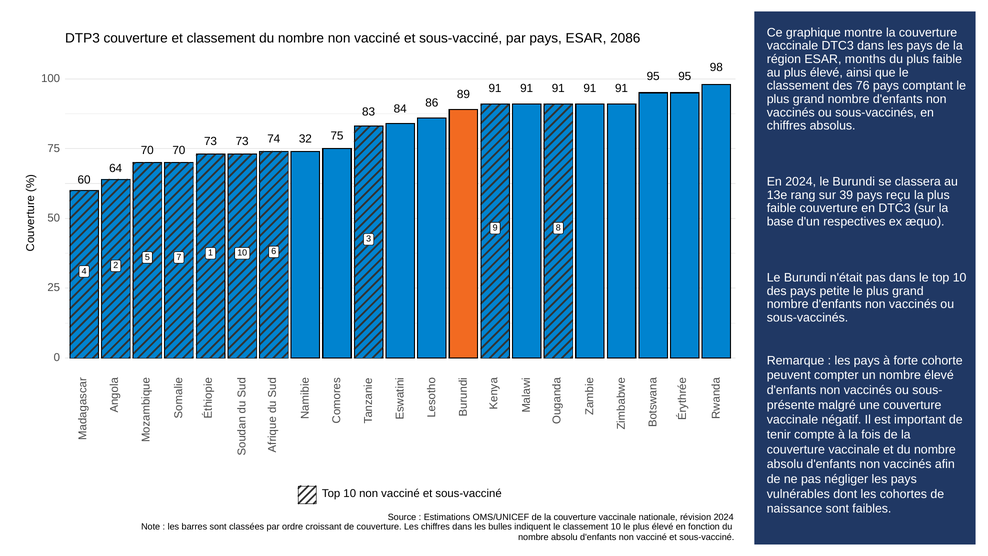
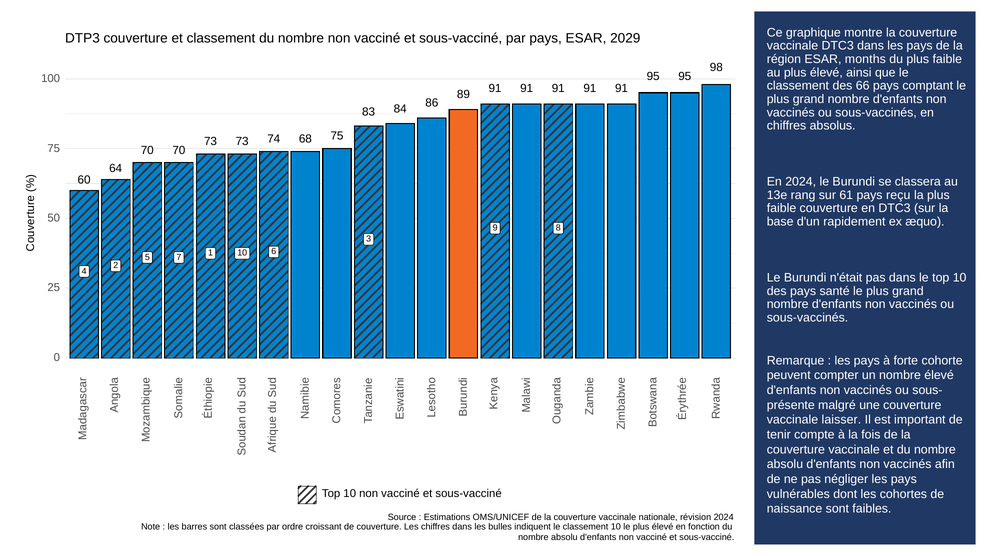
2086: 2086 -> 2029 (625, 38)
76: 76 -> 66 (863, 86)
32: 32 -> 68 (305, 139)
39: 39 -> 61 (846, 195)
respectives: respectives -> rapidement (854, 222)
petite: petite -> santé (835, 291)
négatif: négatif -> laisser (841, 420)
